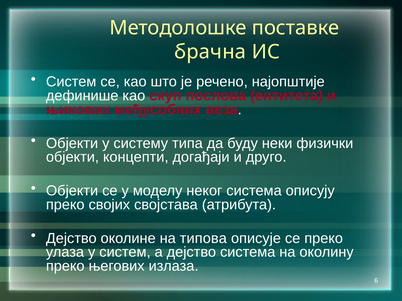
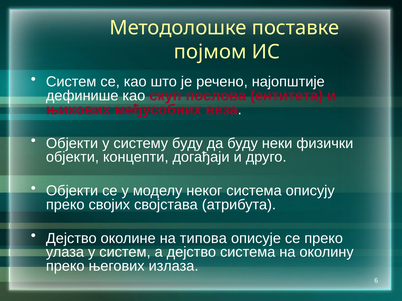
брачна: брачна -> појмом (210, 52)
систему типа: типа -> буду (187, 143)
